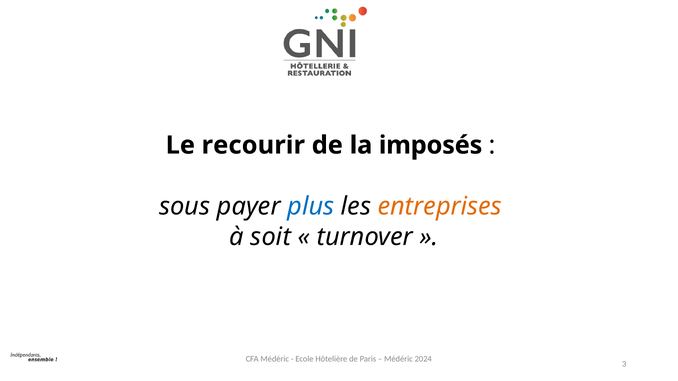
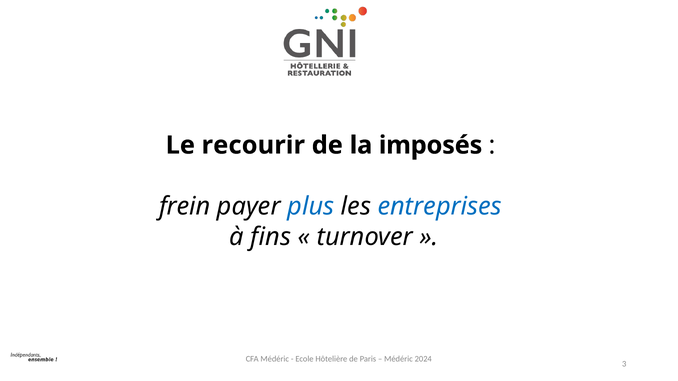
sous: sous -> frein (185, 206)
entreprises colour: orange -> blue (440, 206)
soit: soit -> fins (271, 237)
